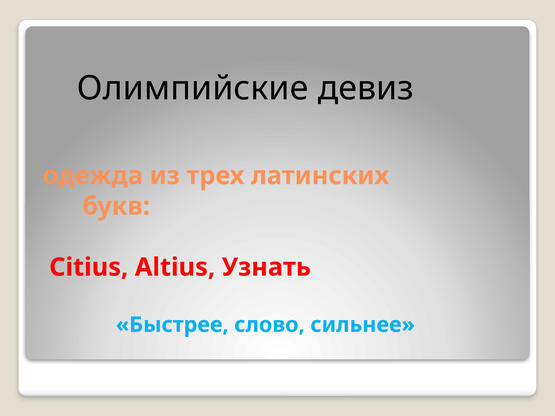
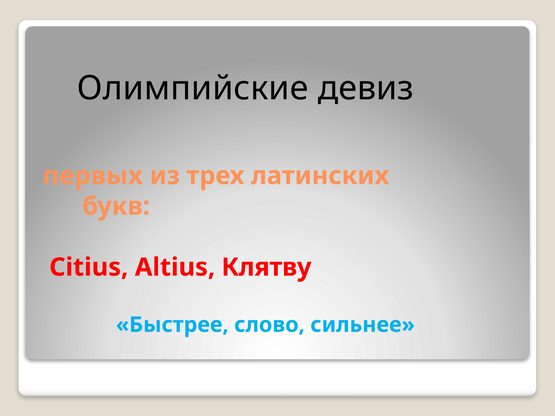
одежда: одежда -> первых (93, 176)
Узнать: Узнать -> Клятву (266, 267)
